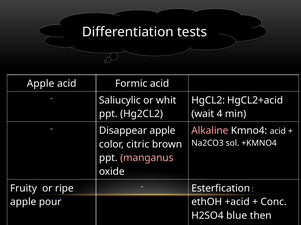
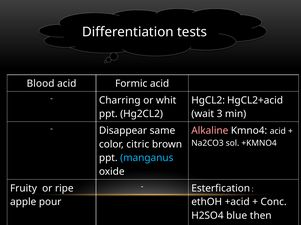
Apple: Apple -> Blood (41, 84)
Saliucylic: Saliucylic -> Charring (120, 101)
4: 4 -> 3 (220, 114)
Disappear apple: apple -> same (162, 131)
manganus colour: pink -> light blue (147, 158)
